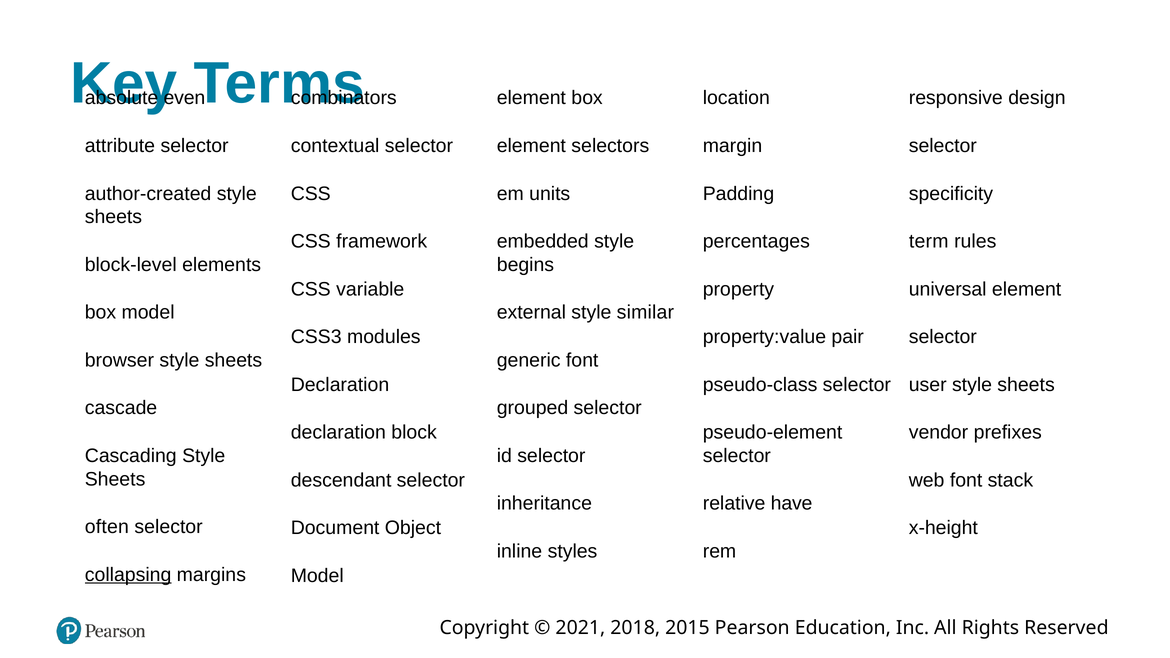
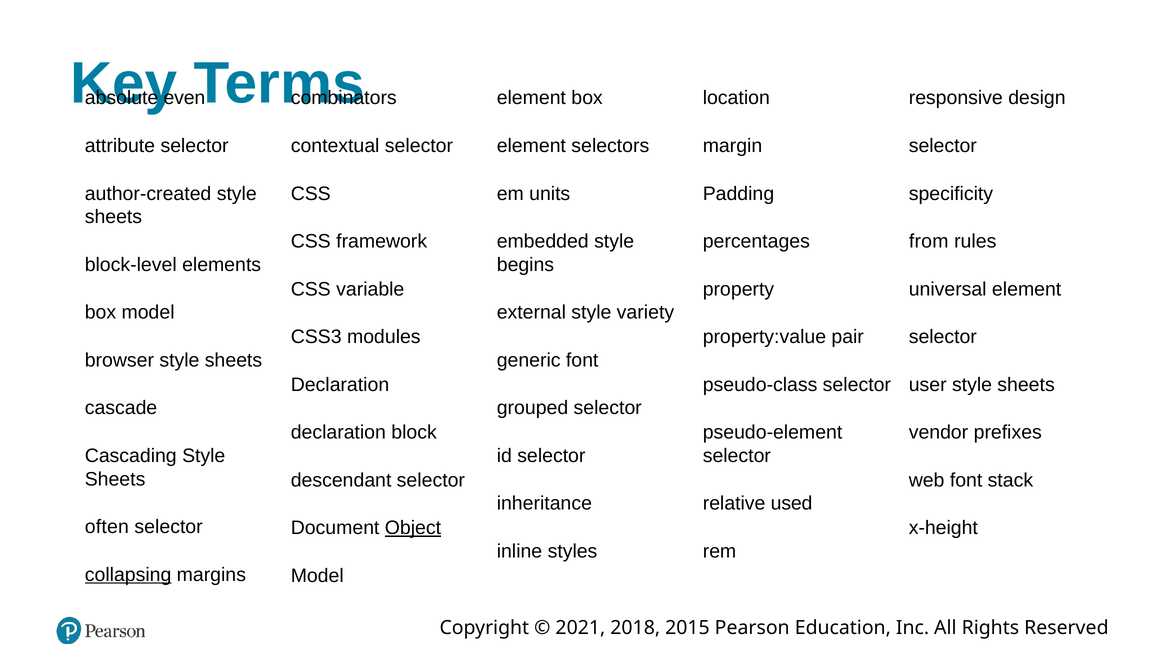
term: term -> from (929, 241)
similar: similar -> variety (645, 313)
have: have -> used (792, 504)
Object underline: none -> present (413, 528)
